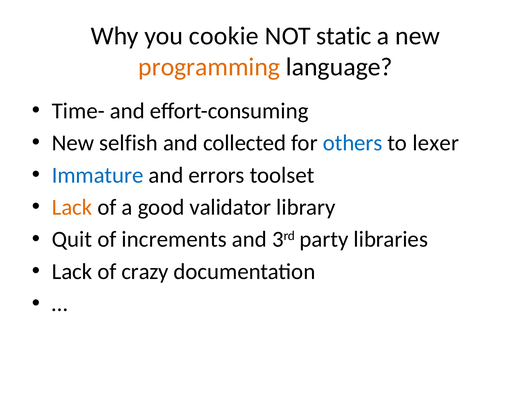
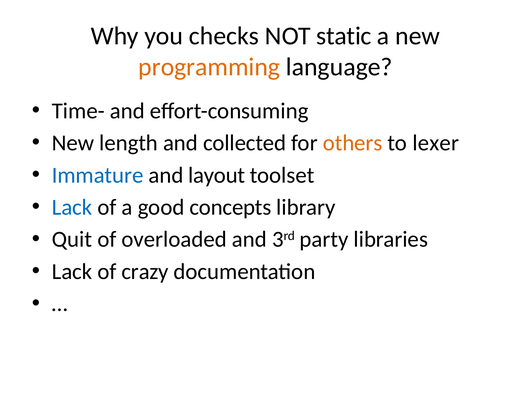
cookie: cookie -> checks (224, 36)
selfish: selfish -> length (129, 143)
others colour: blue -> orange (353, 143)
errors: errors -> layout (217, 175)
Lack colour: orange -> blue (72, 207)
validator: validator -> concepts (230, 207)
increments: increments -> overloaded (174, 240)
